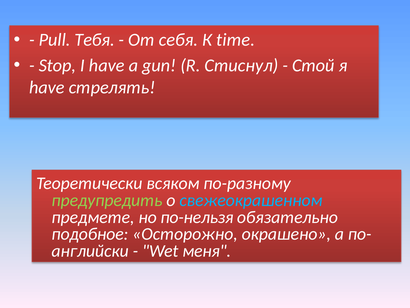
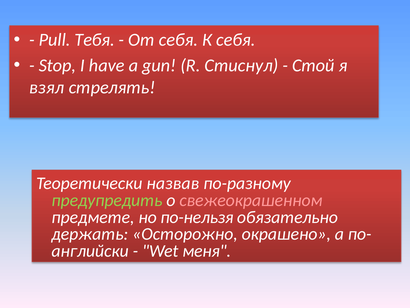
К time: time -> себя (236, 40)
have: have -> взял (47, 87)
всяком: всяком -> назвав (173, 183)
свежеокрашенном colour: light blue -> pink (251, 200)
подобное: подобное -> держать (90, 234)
